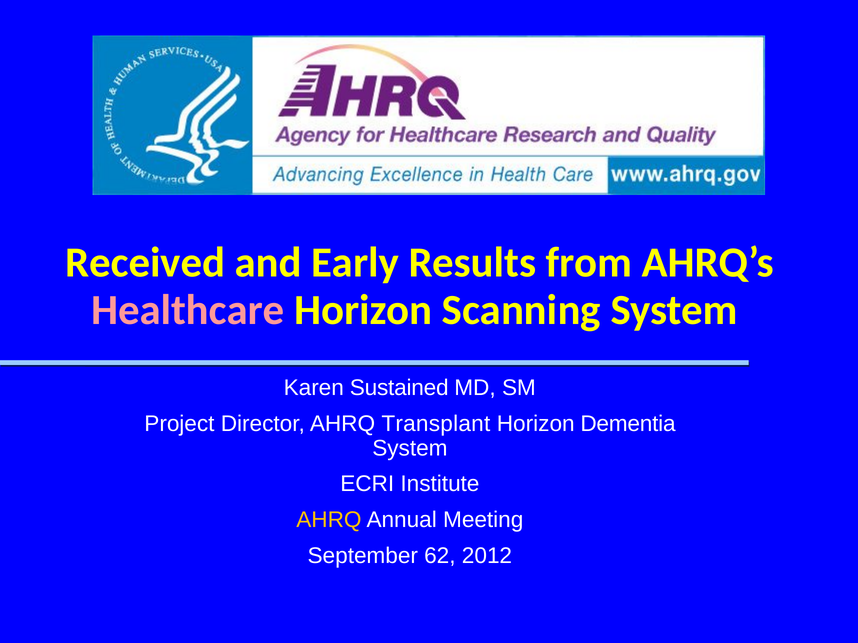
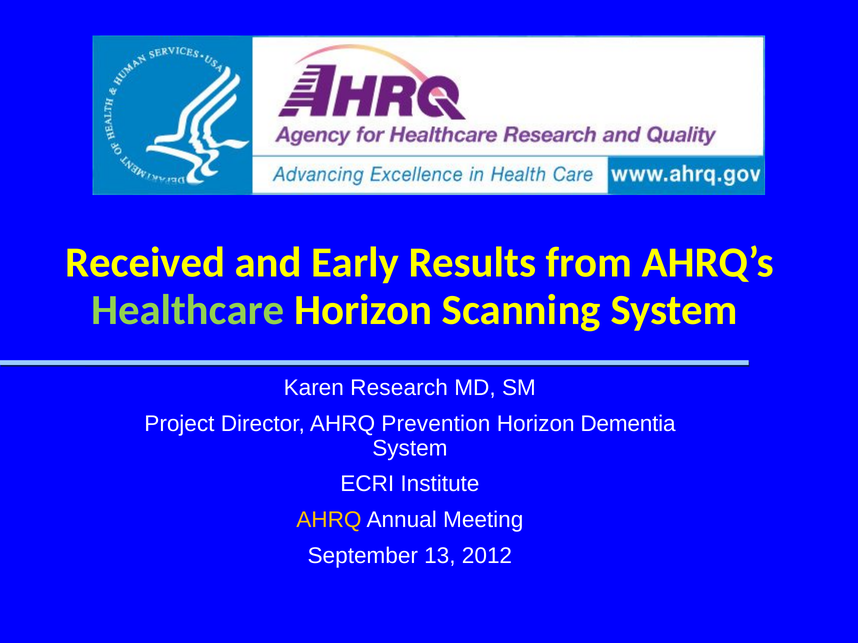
Healthcare colour: pink -> light green (188, 310)
Sustained: Sustained -> Research (399, 388)
Transplant: Transplant -> Prevention (436, 424)
62: 62 -> 13 (440, 556)
